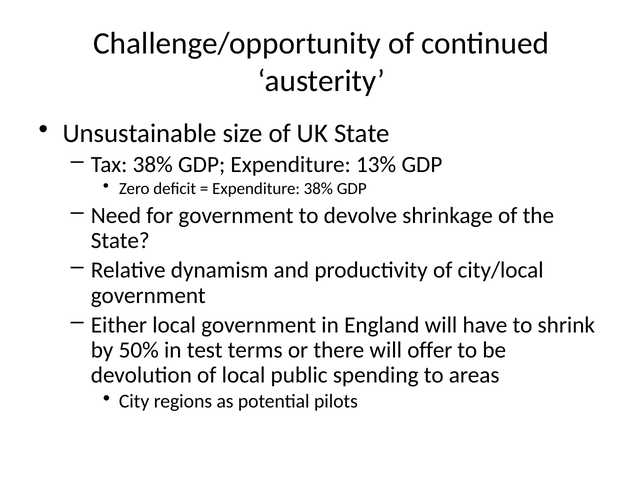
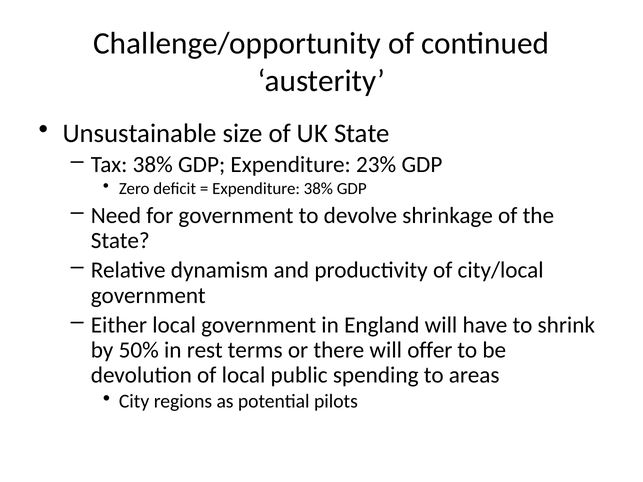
13%: 13% -> 23% (376, 165)
test: test -> rest (205, 350)
